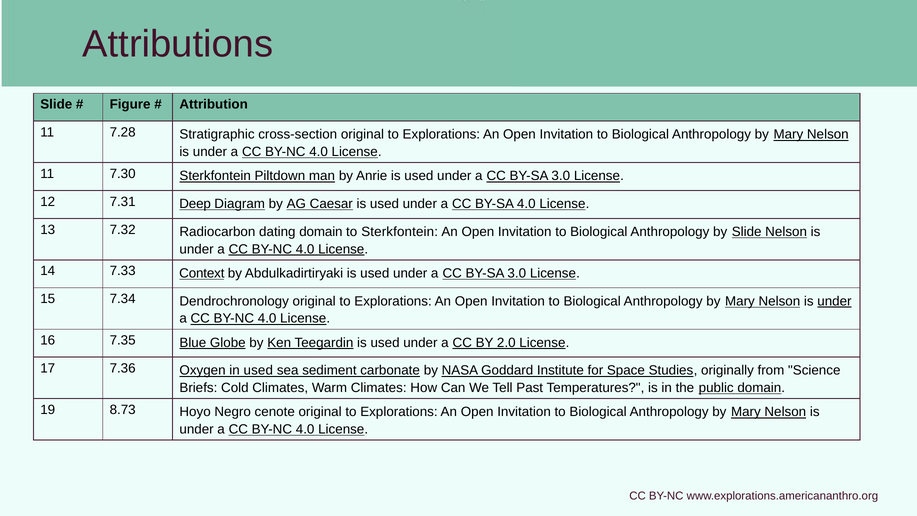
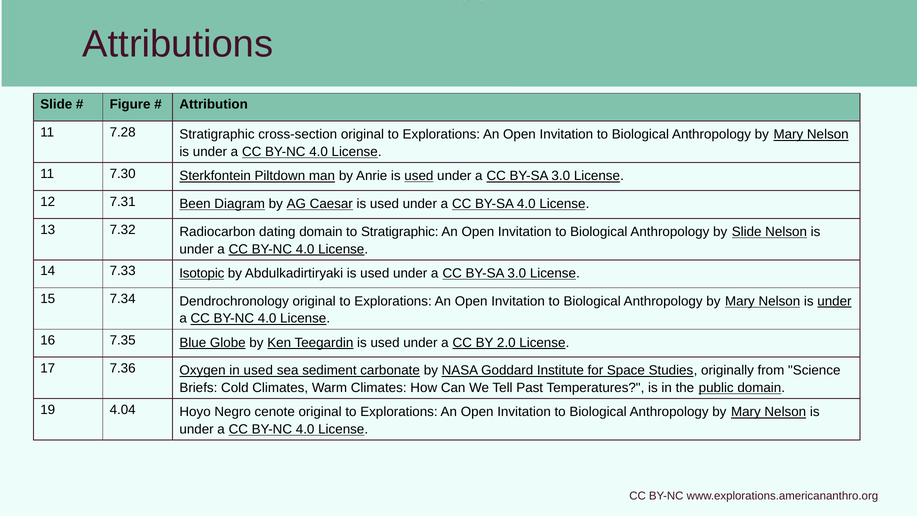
used underline: none -> present (419, 176)
Deep: Deep -> Been (195, 204)
to Sterkfontein: Sterkfontein -> Stratigraphic (400, 232)
Context: Context -> Isotopic (202, 273)
8.73: 8.73 -> 4.04 (123, 410)
